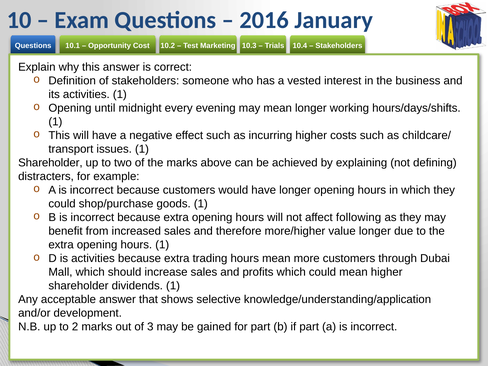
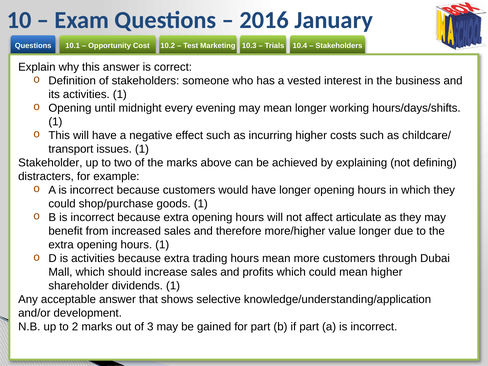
Shareholder: Shareholder -> Stakeholder (50, 163)
following: following -> articulate (359, 217)
